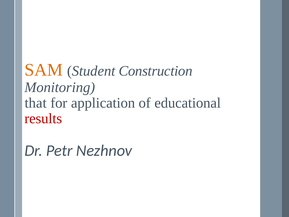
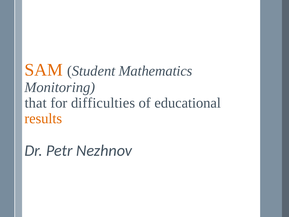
Construction: Construction -> Mathematics (156, 71)
application: application -> difficulties (103, 103)
results colour: red -> orange (43, 118)
